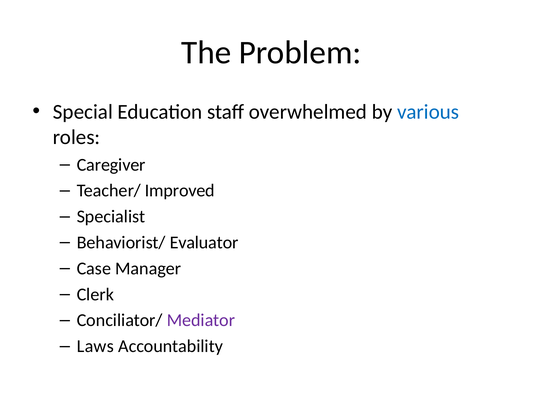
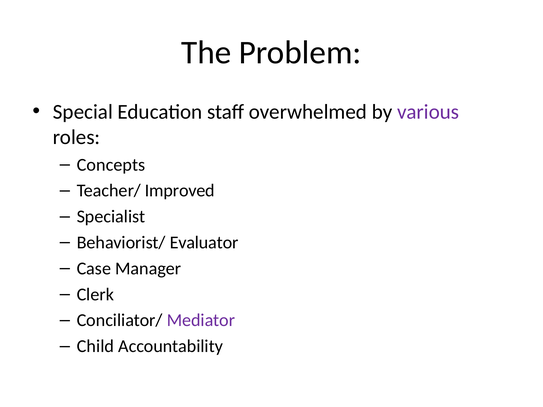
various colour: blue -> purple (428, 112)
Caregiver: Caregiver -> Concepts (111, 165)
Laws: Laws -> Child (95, 346)
